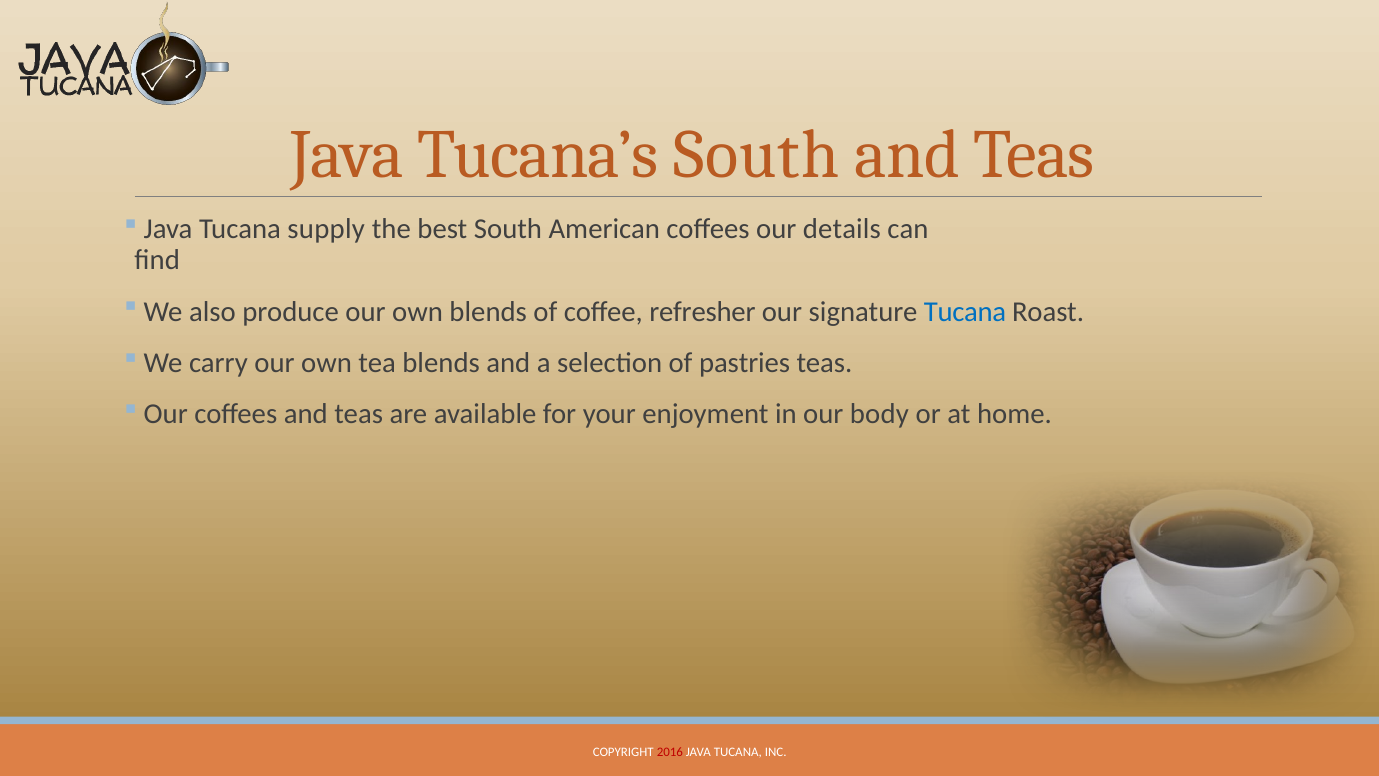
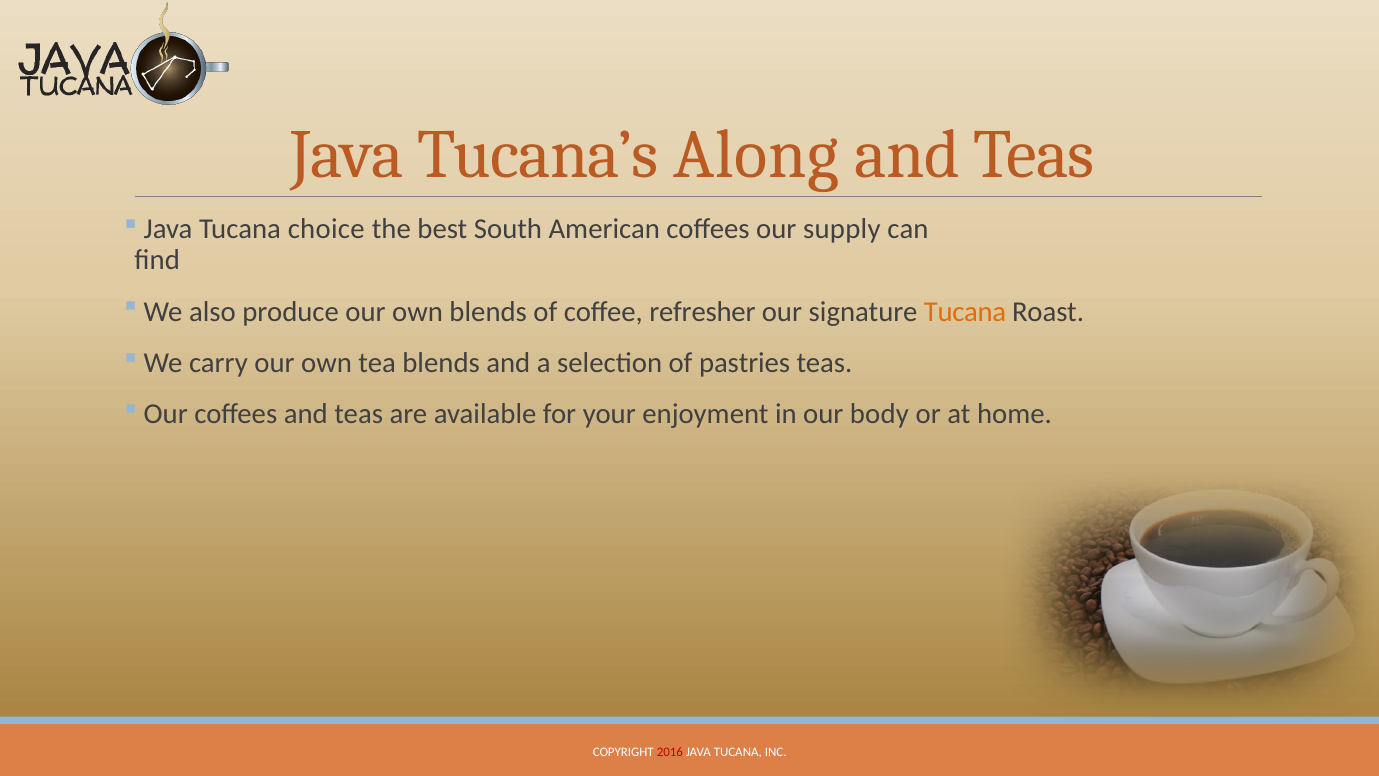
Tucana’s South: South -> Along (757, 154)
supply: supply -> choice (326, 229)
details: details -> supply (842, 229)
Tucana colour: blue -> orange (965, 311)
